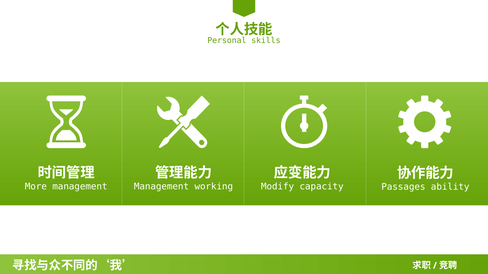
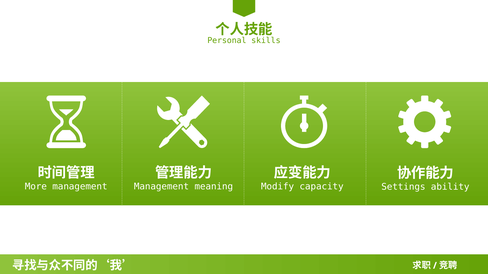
working: working -> meaning (214, 187)
Passages: Passages -> Settings (403, 187)
